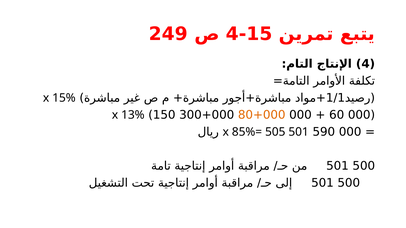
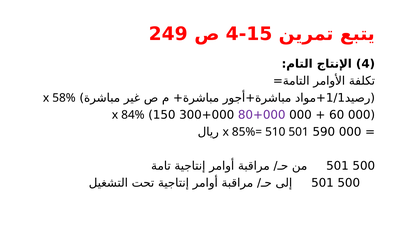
15%: 15% -> 58% (64, 98)
80+000 colour: orange -> purple (262, 115)
13%: 13% -> 84% (133, 115)
505: 505 -> 510 (275, 132)
